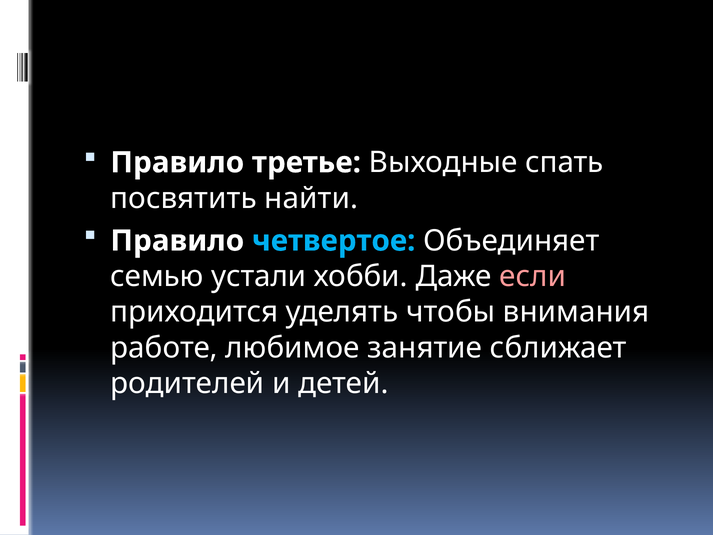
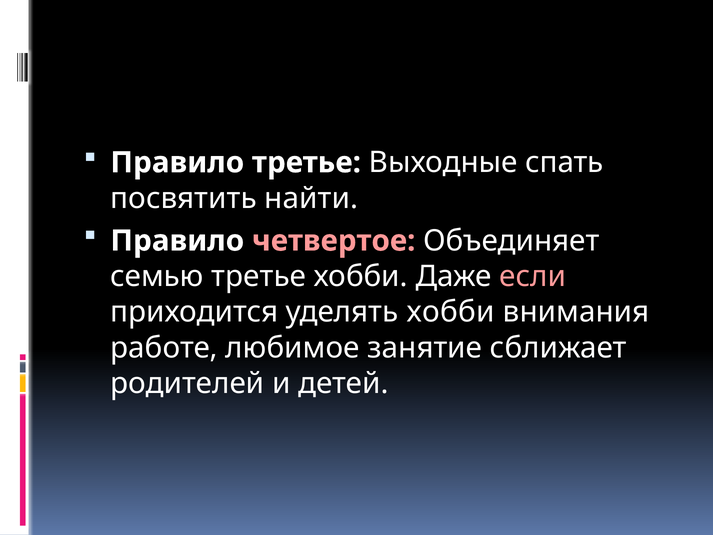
четвертое colour: light blue -> pink (334, 241)
семью устали: устали -> третье (259, 276)
уделять чтобы: чтобы -> хобби (451, 312)
